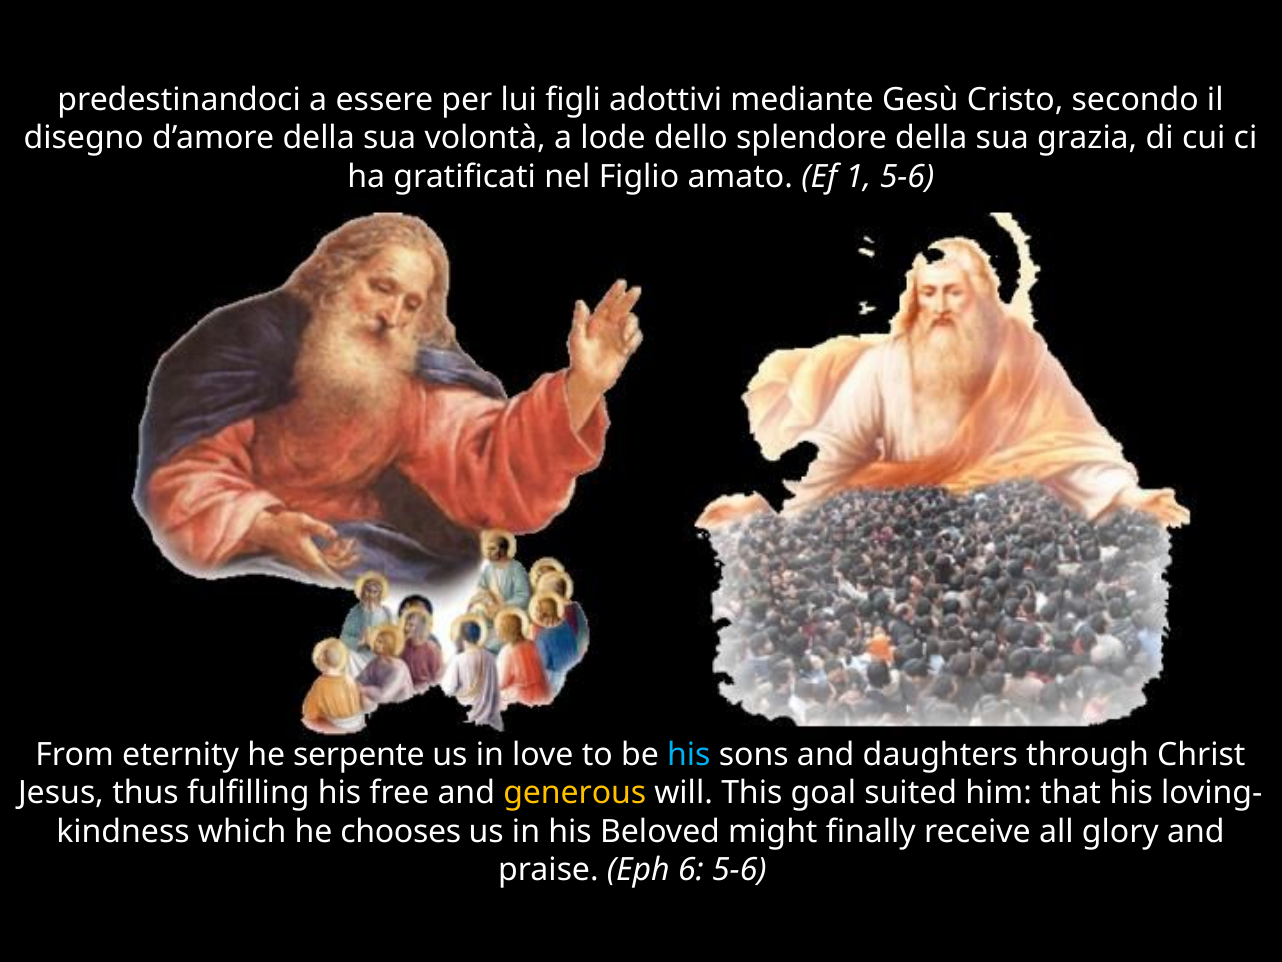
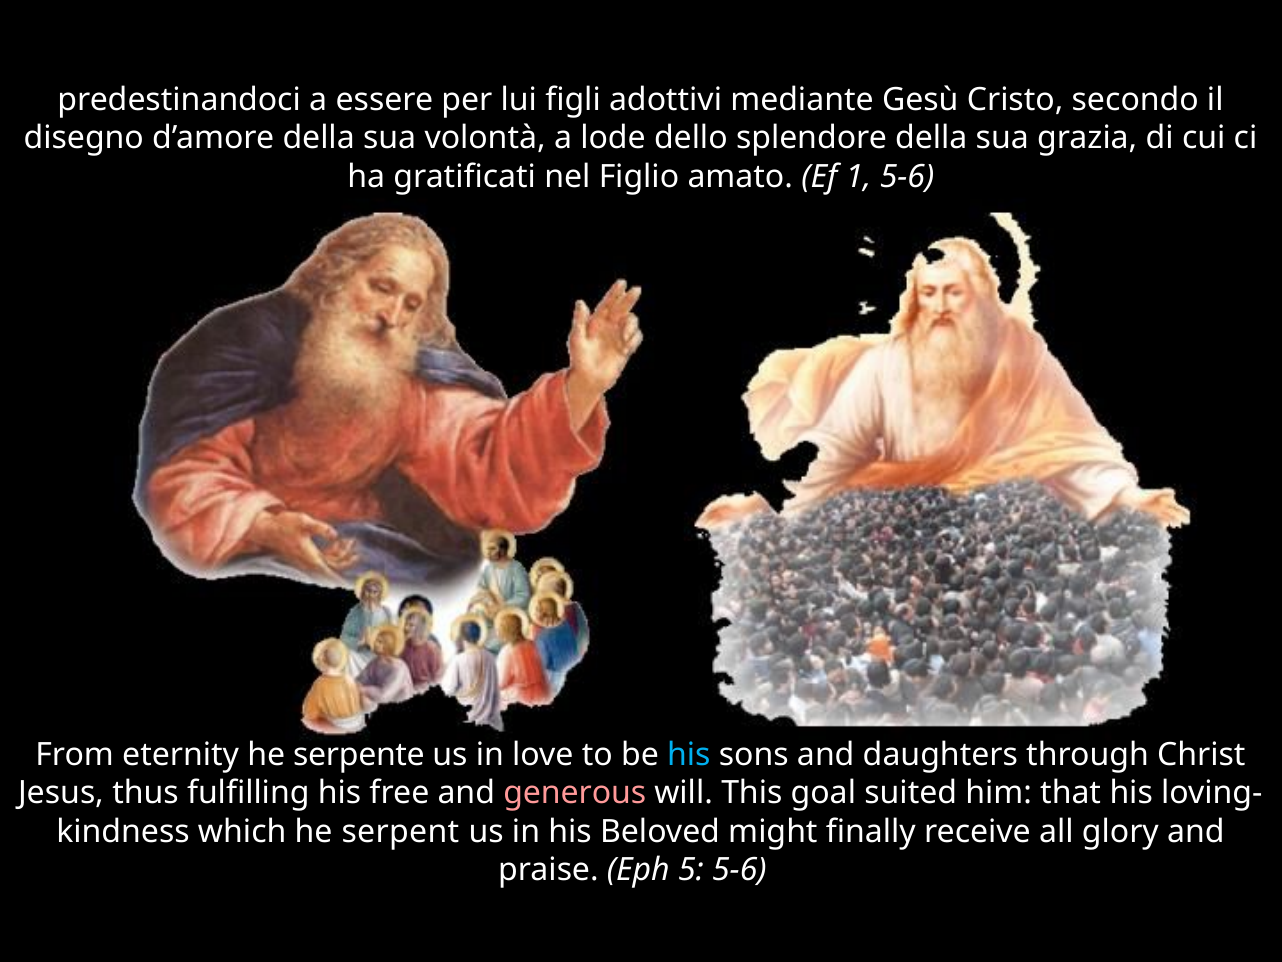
generous colour: yellow -> pink (575, 793)
chooses: chooses -> serpent (400, 831)
6: 6 -> 5 (691, 870)
